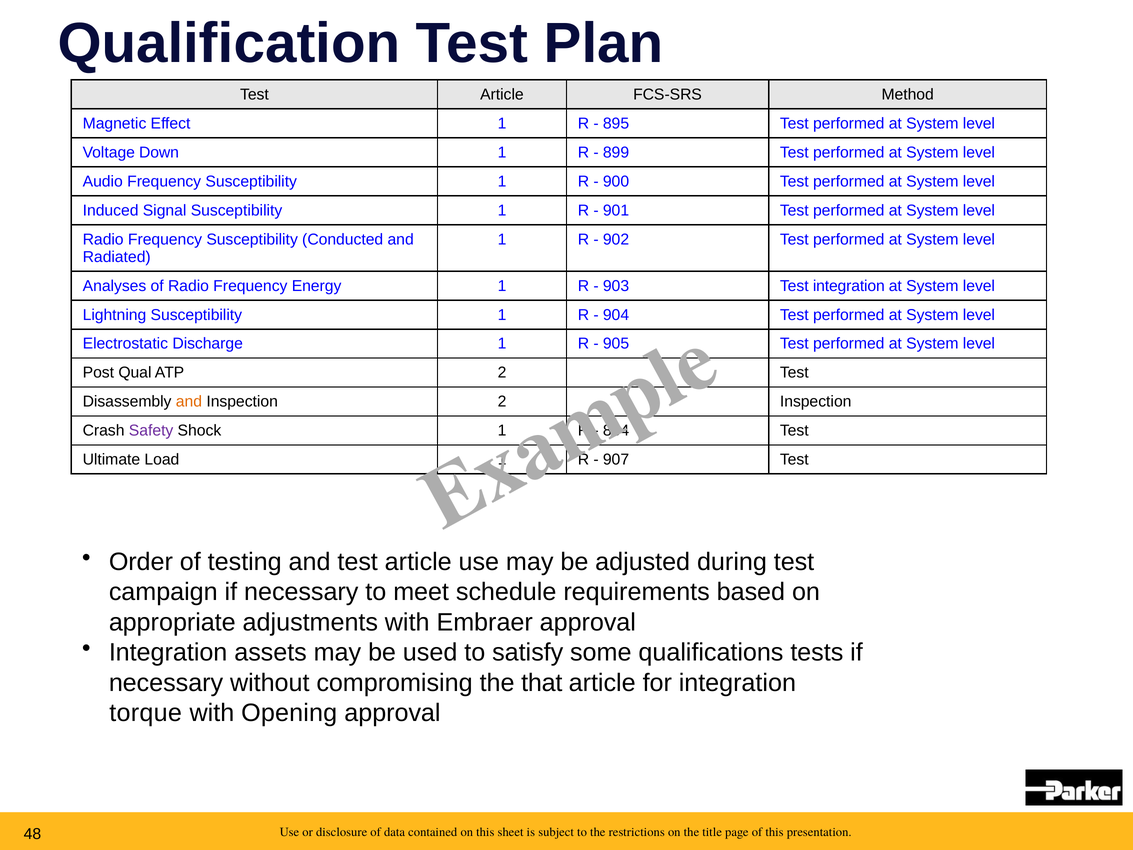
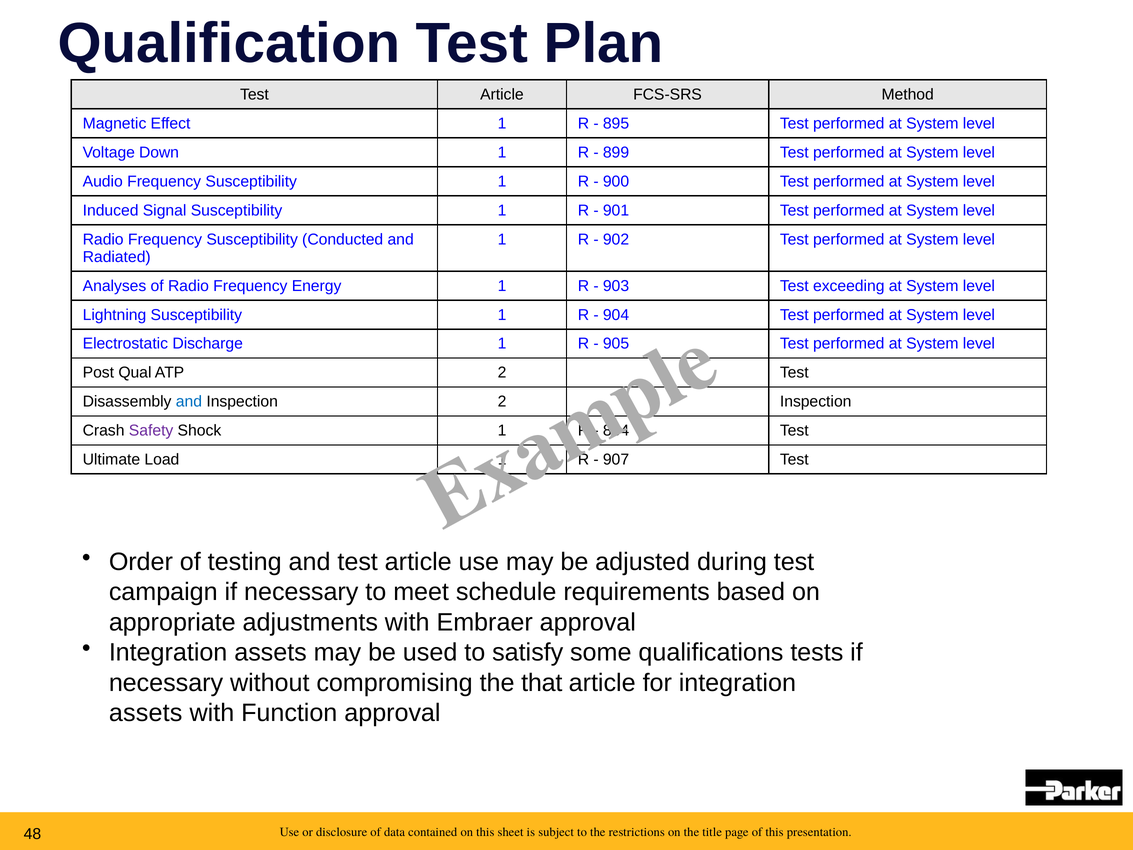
Test integration: integration -> exceeding (849, 286)
and colour: orange -> blue (189, 402)
torque: torque -> assets (146, 713)
Opening: Opening -> Function (289, 713)
